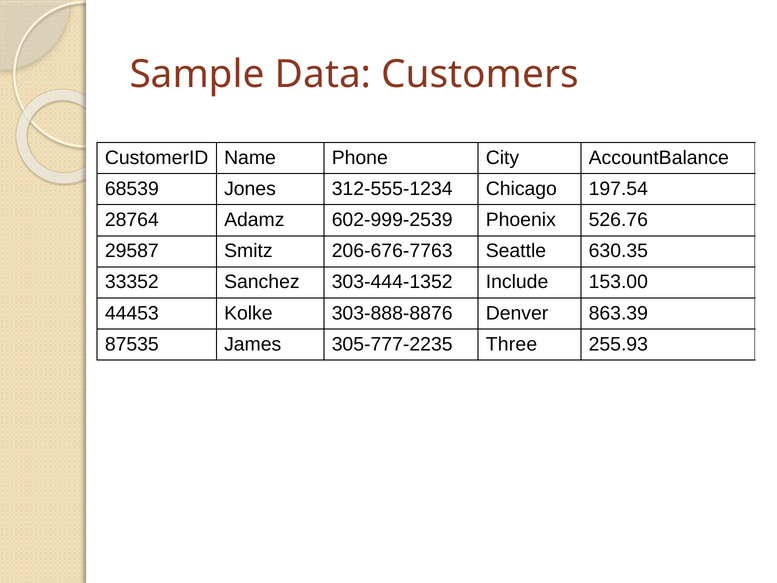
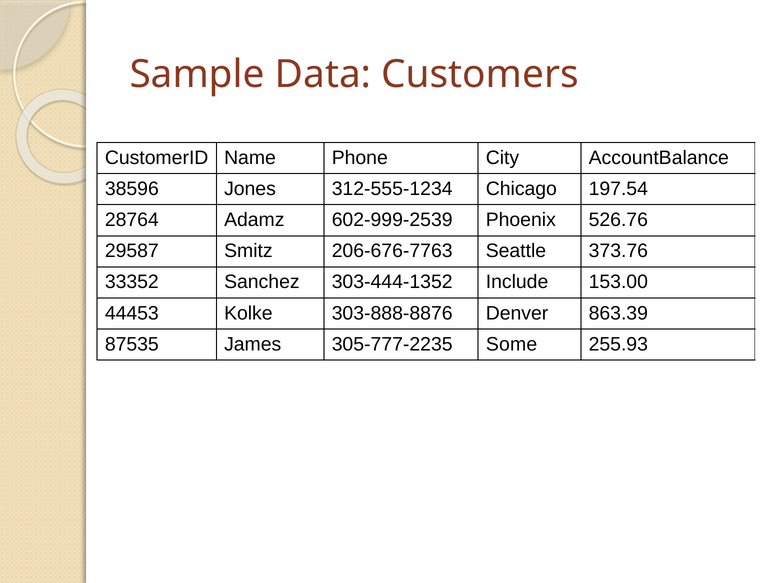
68539: 68539 -> 38596 (132, 189)
630.35: 630.35 -> 373.76 (618, 251)
Three: Three -> Some (512, 344)
